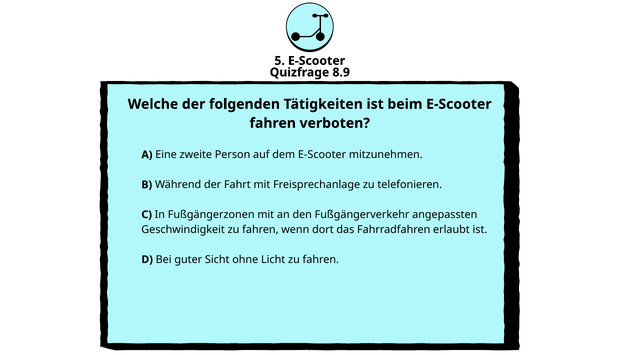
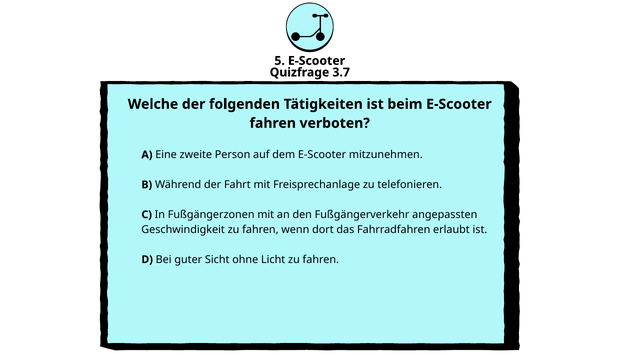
8.9: 8.9 -> 3.7 (341, 72)
